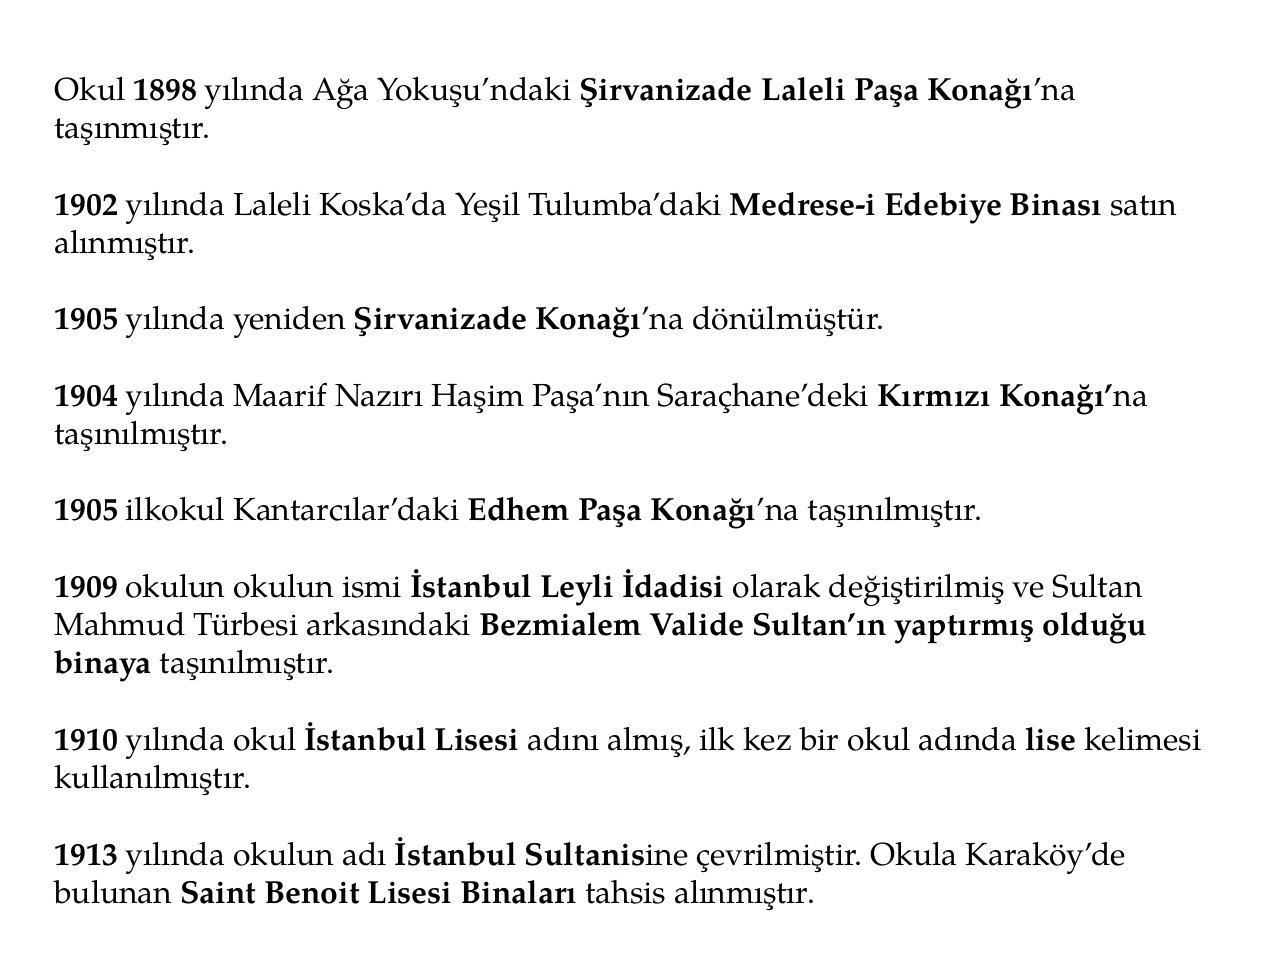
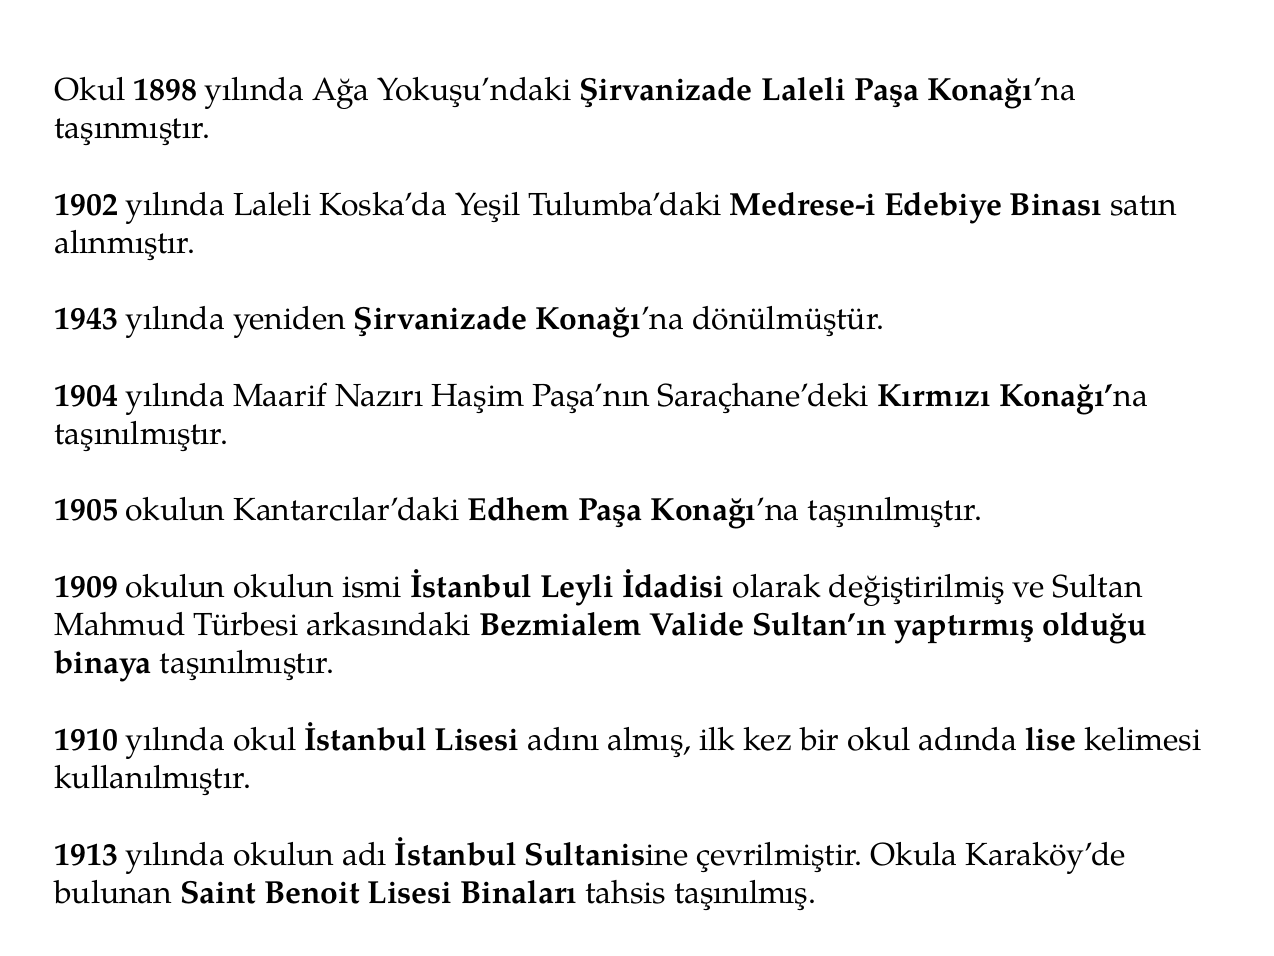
1905: 1905 -> 1943 (86, 319)
1905 ilkokul: ilkokul -> okulun (176, 510)
tahsis alınmıştır: alınmıştır -> taşınılmış (745, 892)
